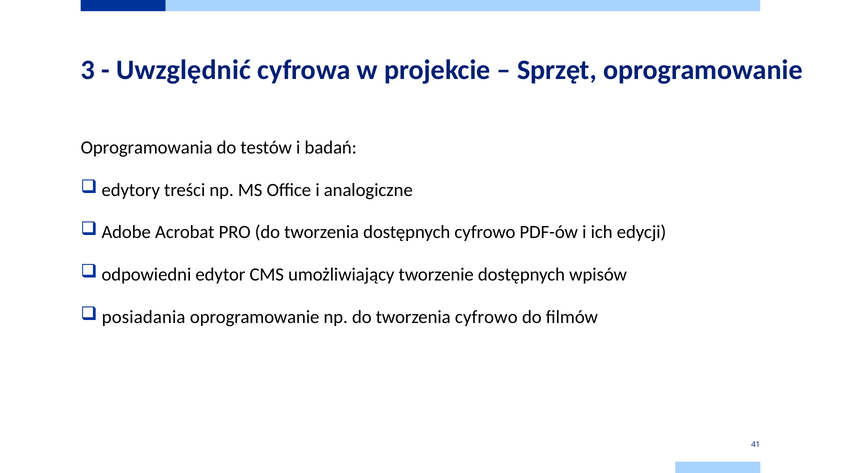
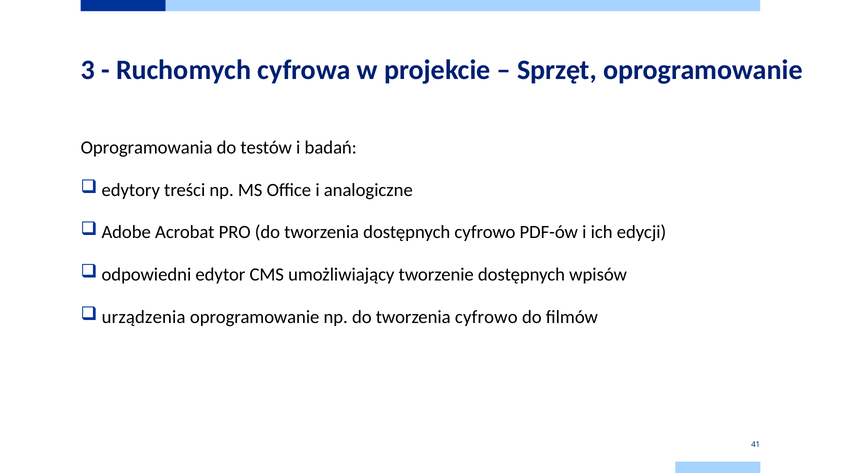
Uwzględnić: Uwzględnić -> Ruchomych (184, 70)
posiadania: posiadania -> urządzenia (144, 317)
